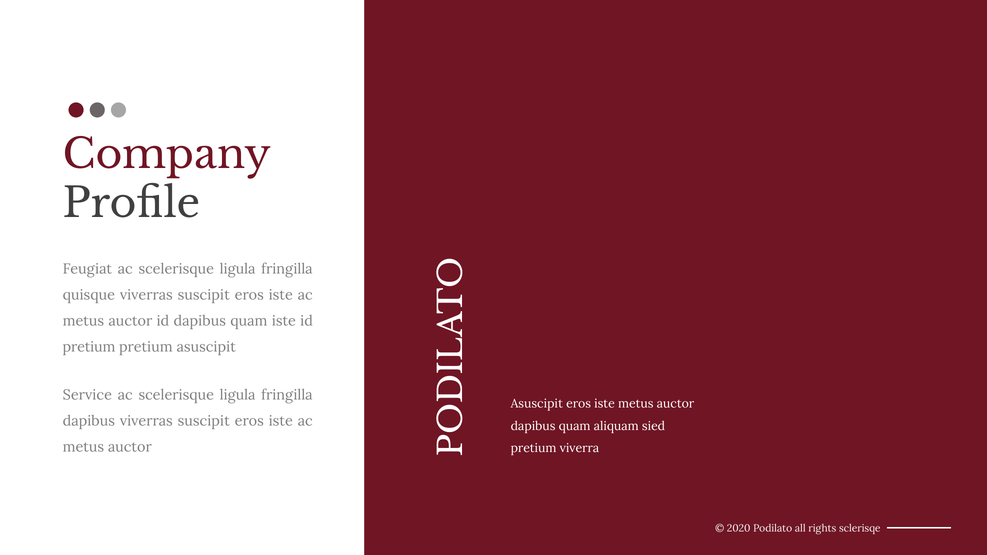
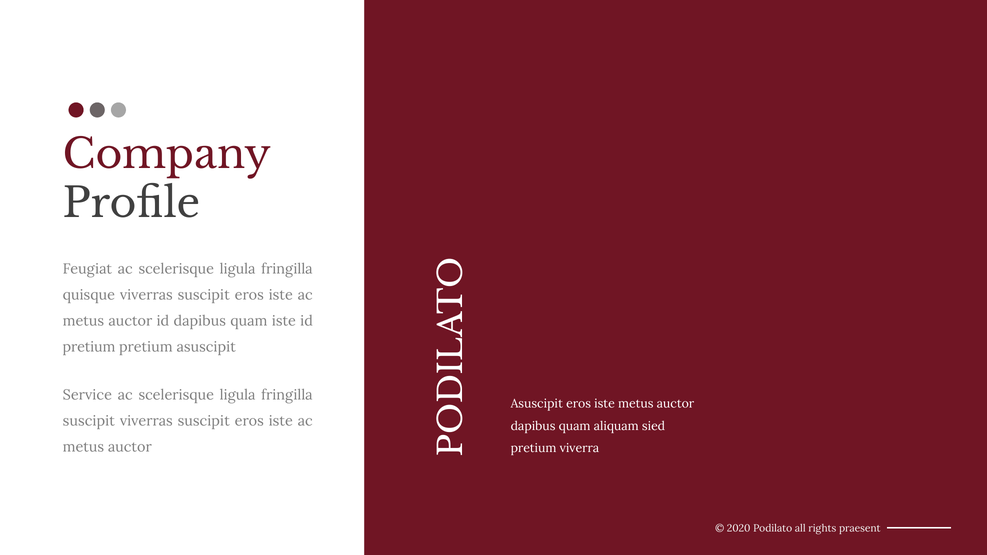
dapibus: dapibus -> suscipit (89, 421)
sclerisqe: sclerisqe -> praesent (860, 529)
